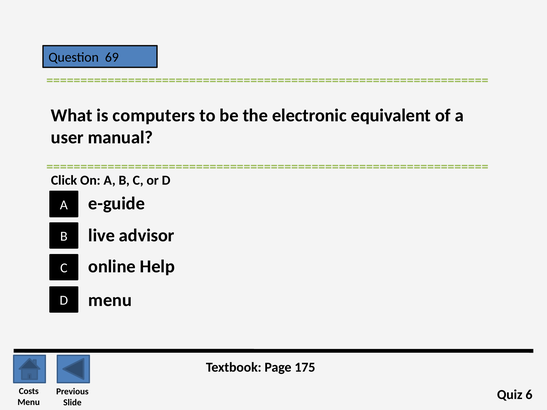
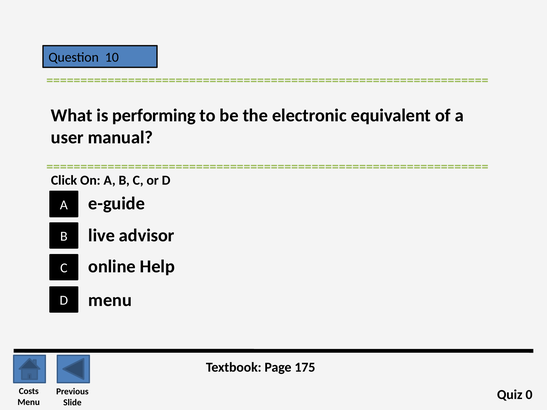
69: 69 -> 10 (112, 57)
computers: computers -> performing (154, 116)
6: 6 -> 0 (529, 395)
